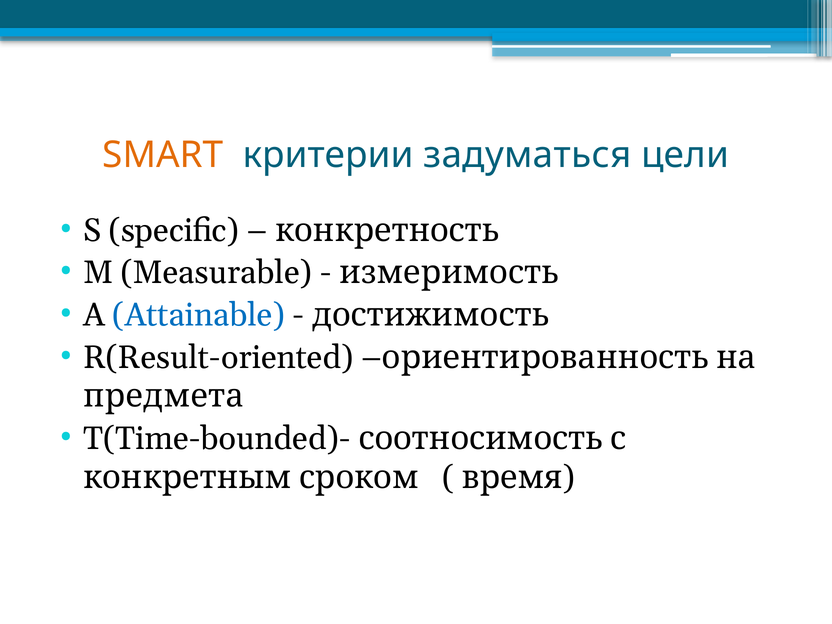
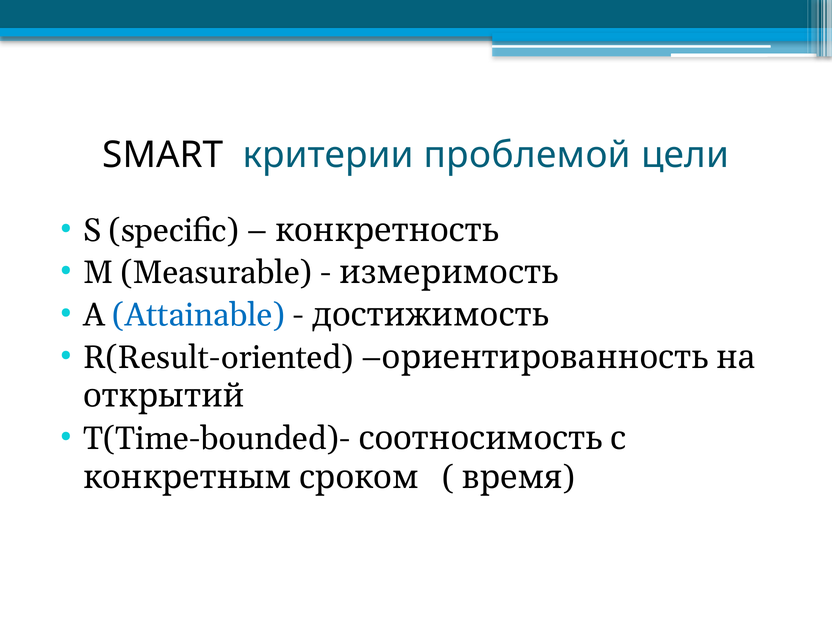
SMART colour: orange -> black (163, 155)
задуматься: задуматься -> проблемой (527, 155)
предмета: предмета -> открытий (164, 396)
